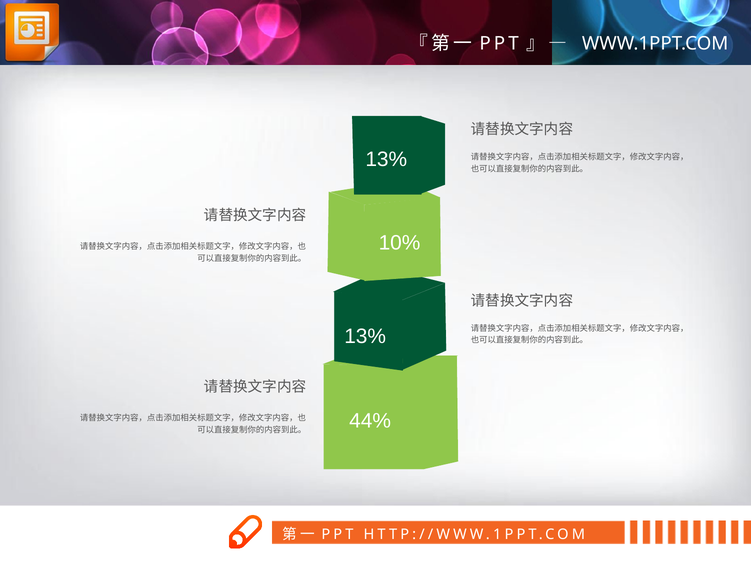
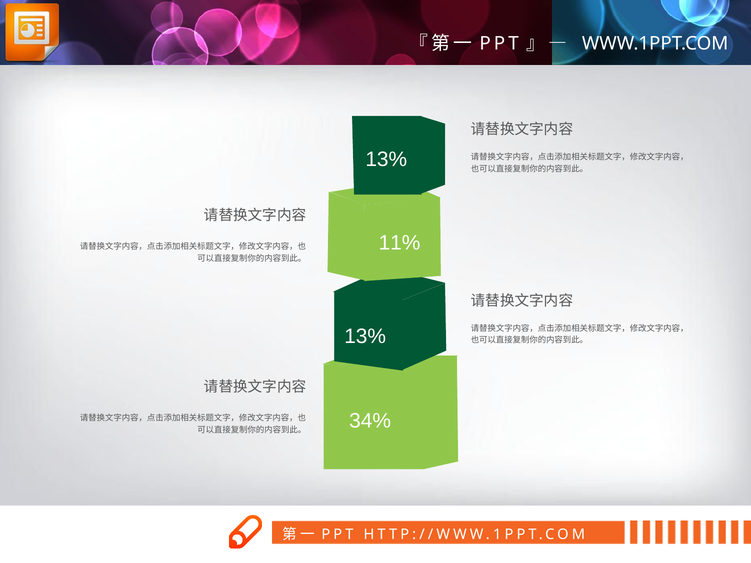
10%: 10% -> 11% (400, 243)
44%: 44% -> 34% (370, 421)
